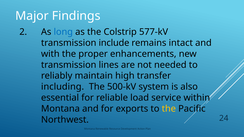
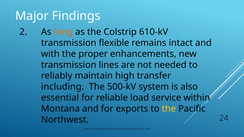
long colour: blue -> orange (63, 32)
577-kV: 577-kV -> 610-kV (154, 32)
include: include -> flexible (114, 43)
